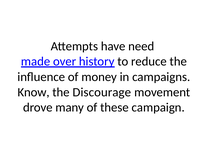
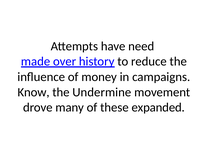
Discourage: Discourage -> Undermine (102, 92)
campaign: campaign -> expanded (158, 107)
